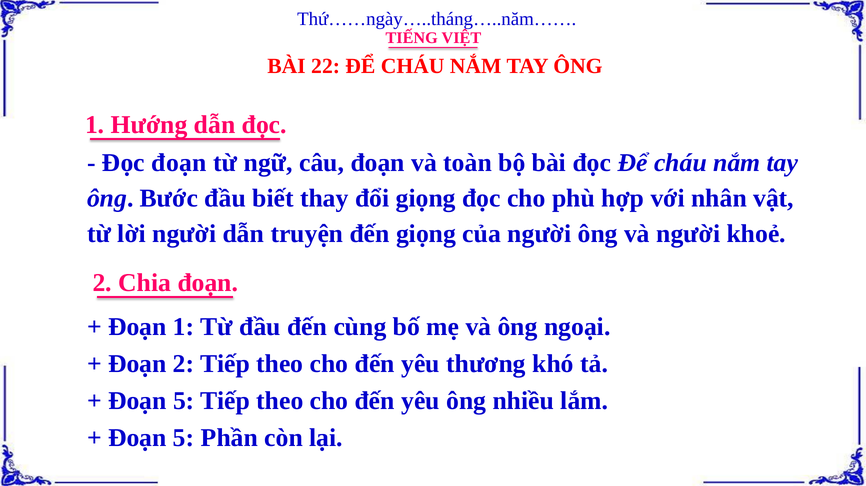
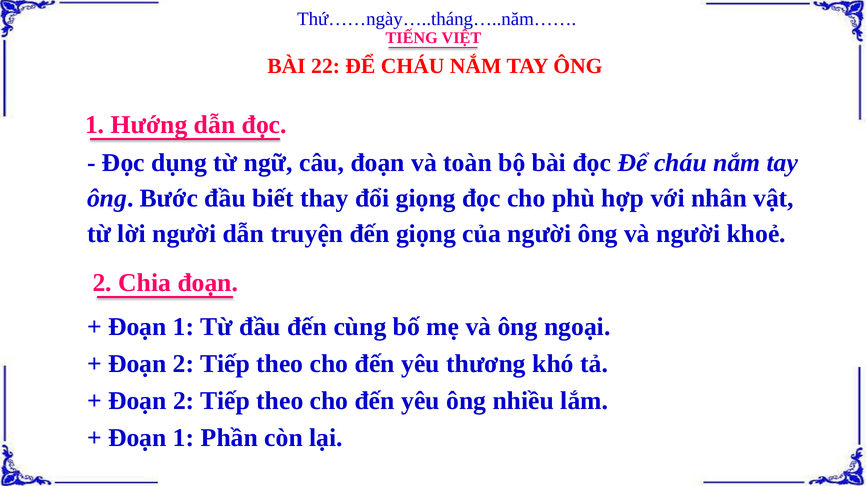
Đọc đoạn: đoạn -> dụng (179, 163)
5: 5 -> 2 (184, 401)
5: 5 -> 1 (184, 438)
